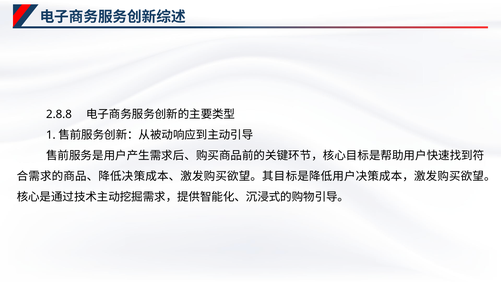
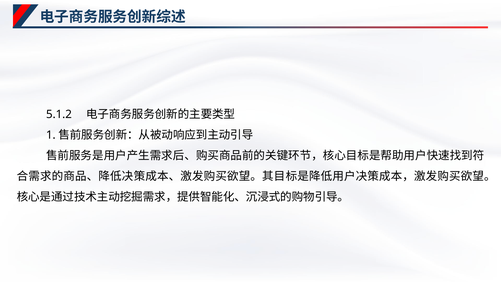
2.8.8: 2.8.8 -> 5.1.2 (59, 114)
